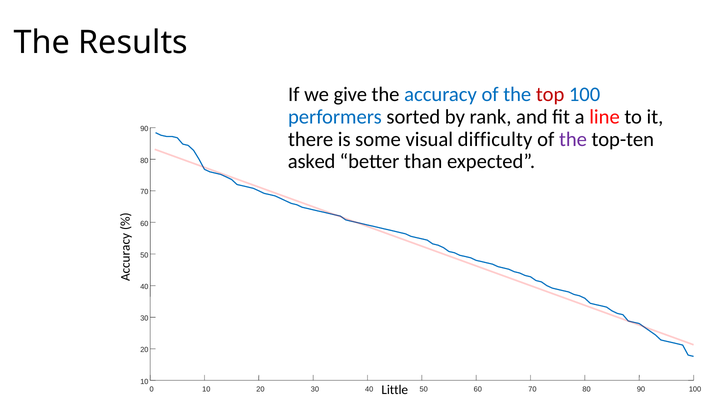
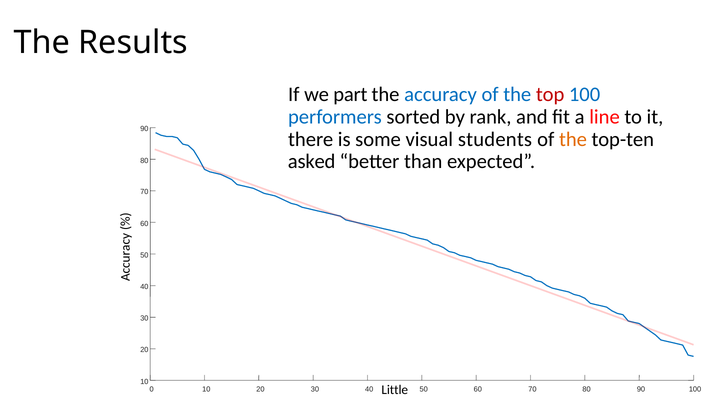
give: give -> part (350, 95)
difficulty: difficulty -> students (495, 139)
the colour: purple -> orange (573, 139)
